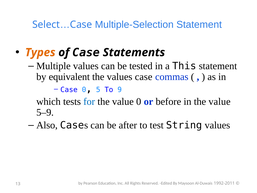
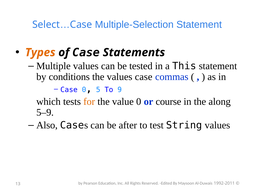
equivalent: equivalent -> conditions (69, 77)
for colour: blue -> orange (89, 101)
before: before -> course (168, 101)
in the value: value -> along (220, 101)
